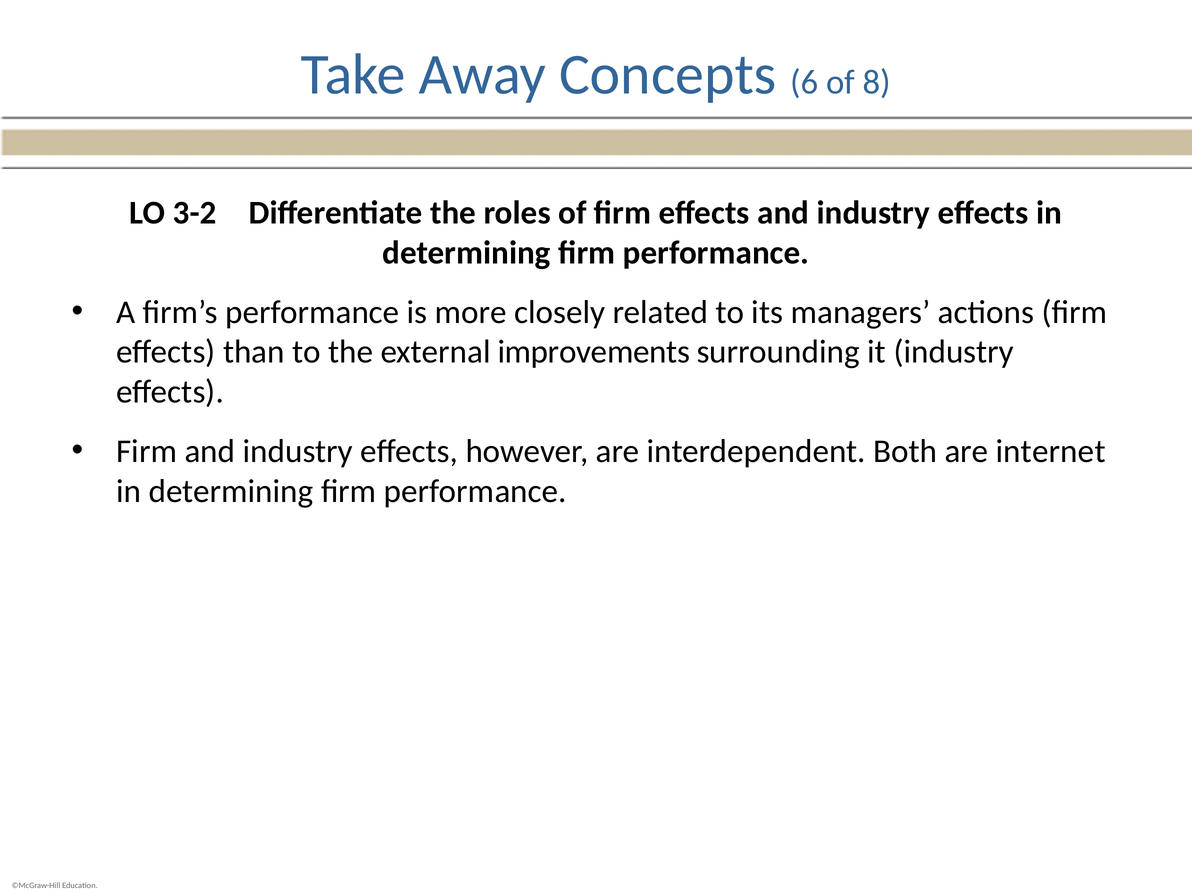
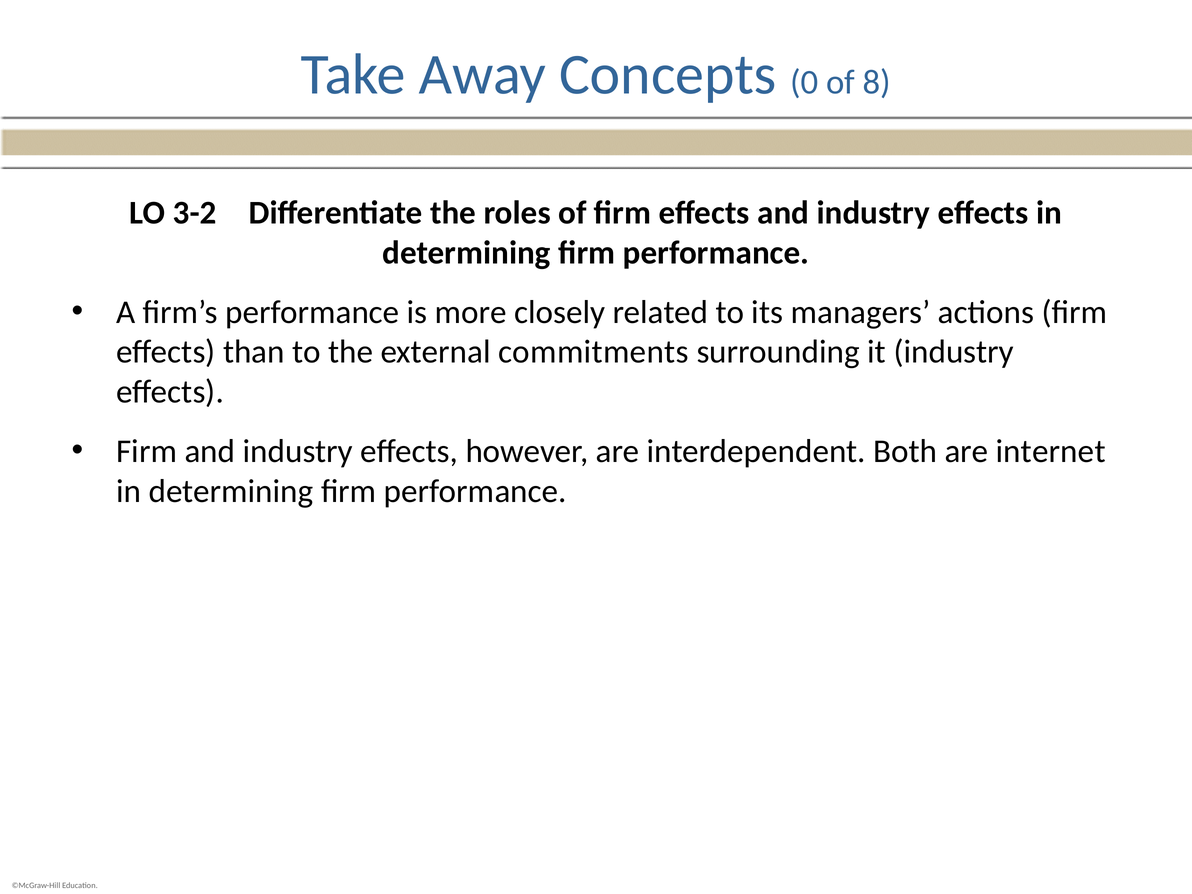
6: 6 -> 0 (804, 82)
improvements: improvements -> commitments (593, 352)
